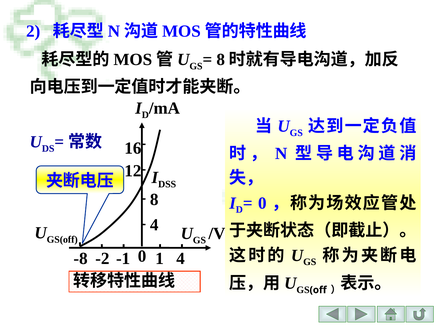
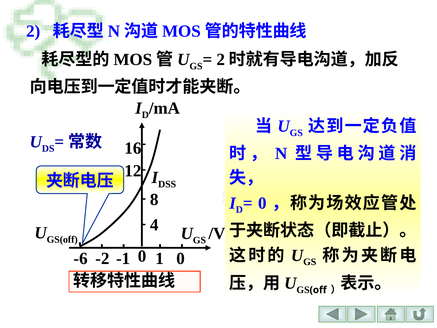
8: 8 -> 2 (221, 59)
-8: -8 -> -6 (81, 258)
1 4: 4 -> 0 (181, 258)
